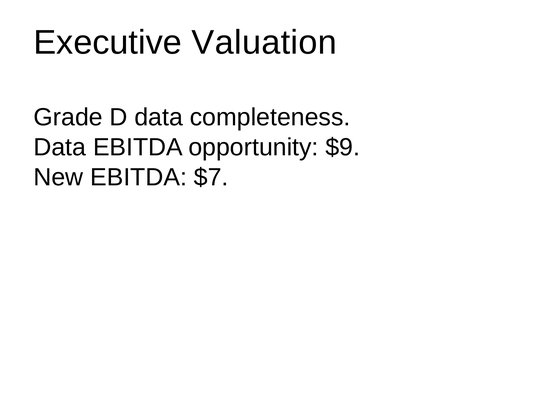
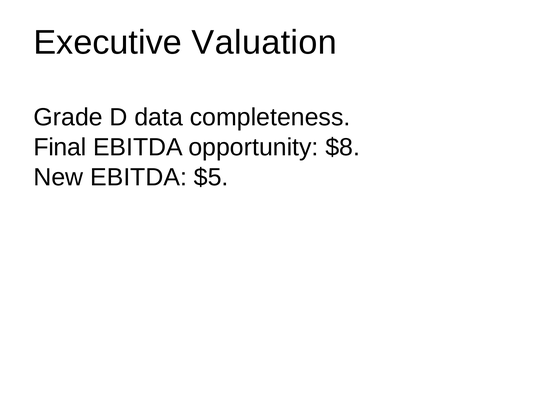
Data: Data -> Final (60, 147)
$9: $9 -> $8 (343, 147)
$7: $7 -> $5 (211, 177)
